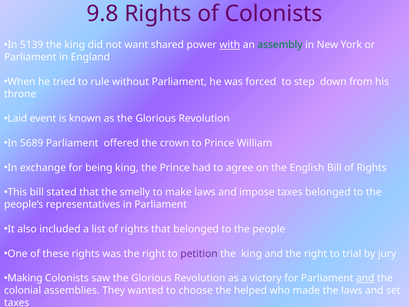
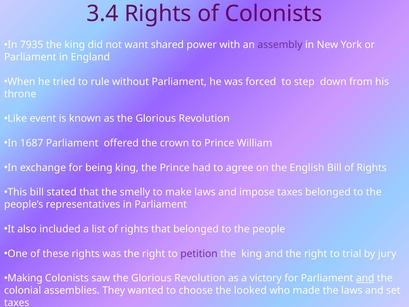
9.8: 9.8 -> 3.4 (103, 14)
5139: 5139 -> 7935 (32, 45)
with underline: present -> none (230, 45)
assembly colour: green -> purple (280, 45)
Laid: Laid -> Like (17, 118)
5689: 5689 -> 1687 (32, 143)
helped: helped -> looked (250, 290)
